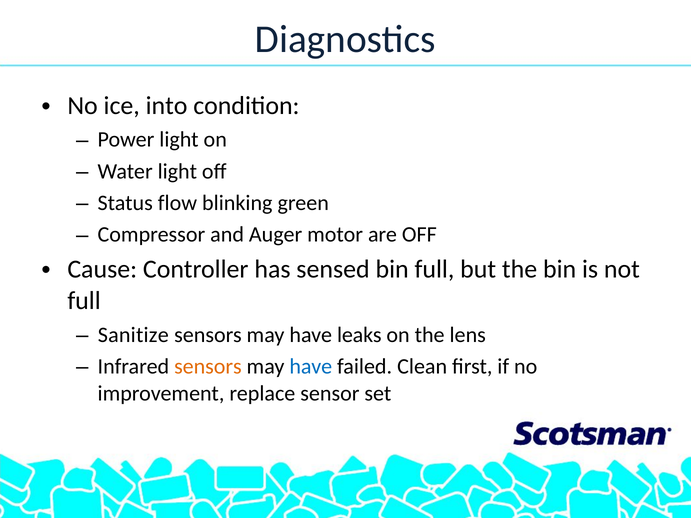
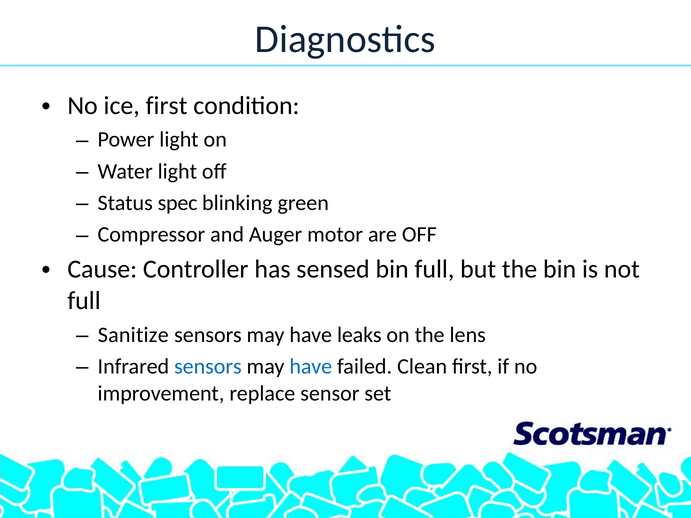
ice into: into -> first (167, 106)
flow: flow -> spec (178, 203)
sensors colour: orange -> blue (208, 367)
